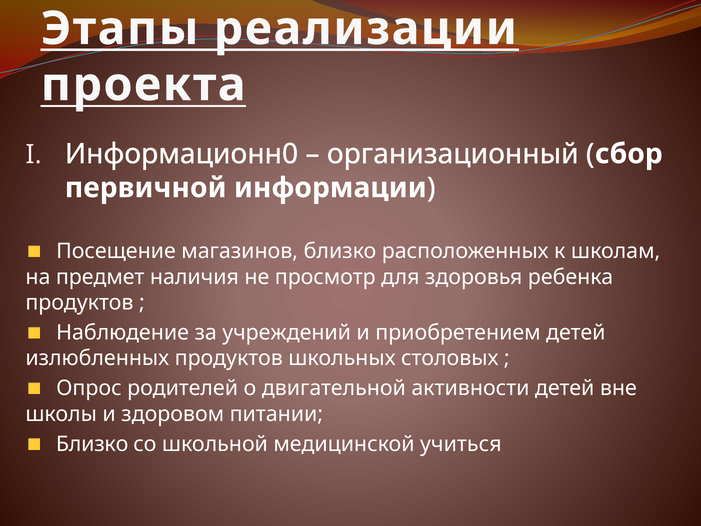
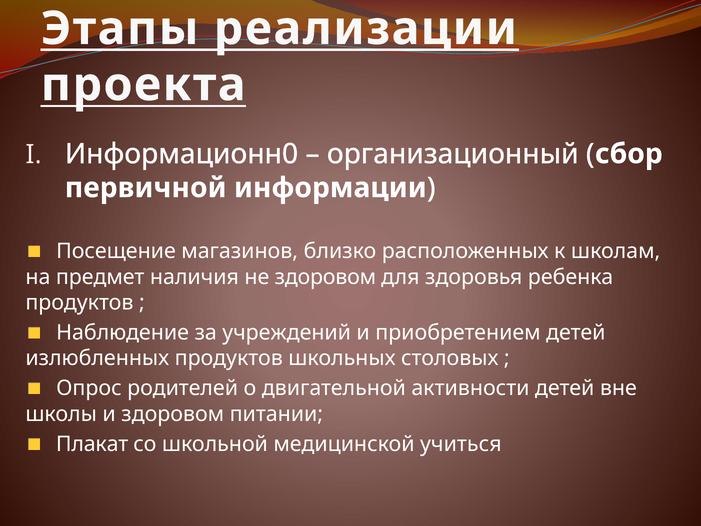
не просмотр: просмотр -> здоровом (325, 277)
Близко: Близко -> Плакат (92, 444)
